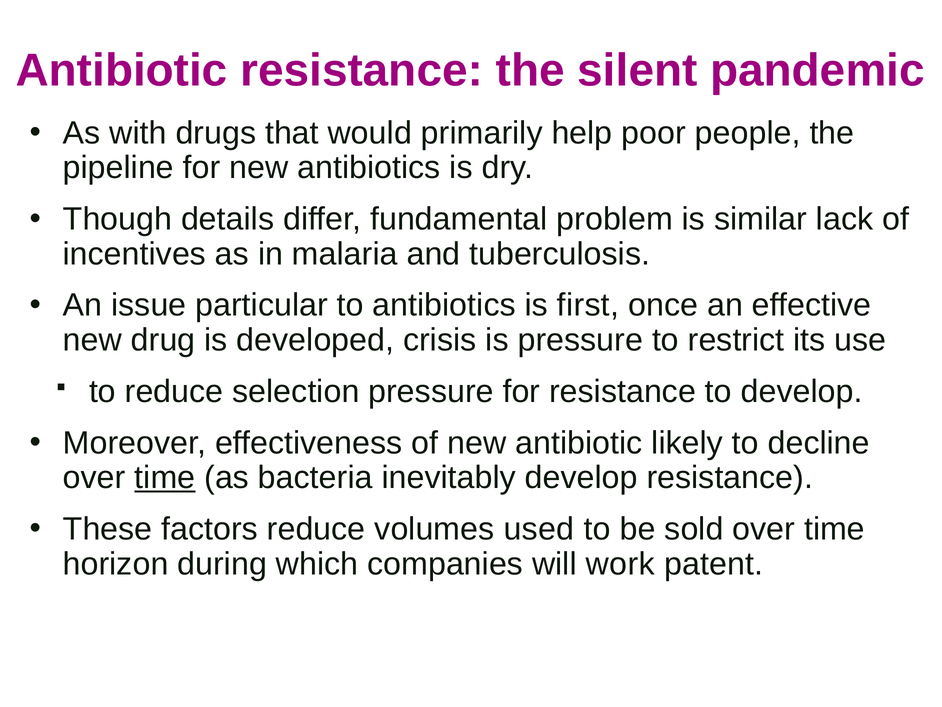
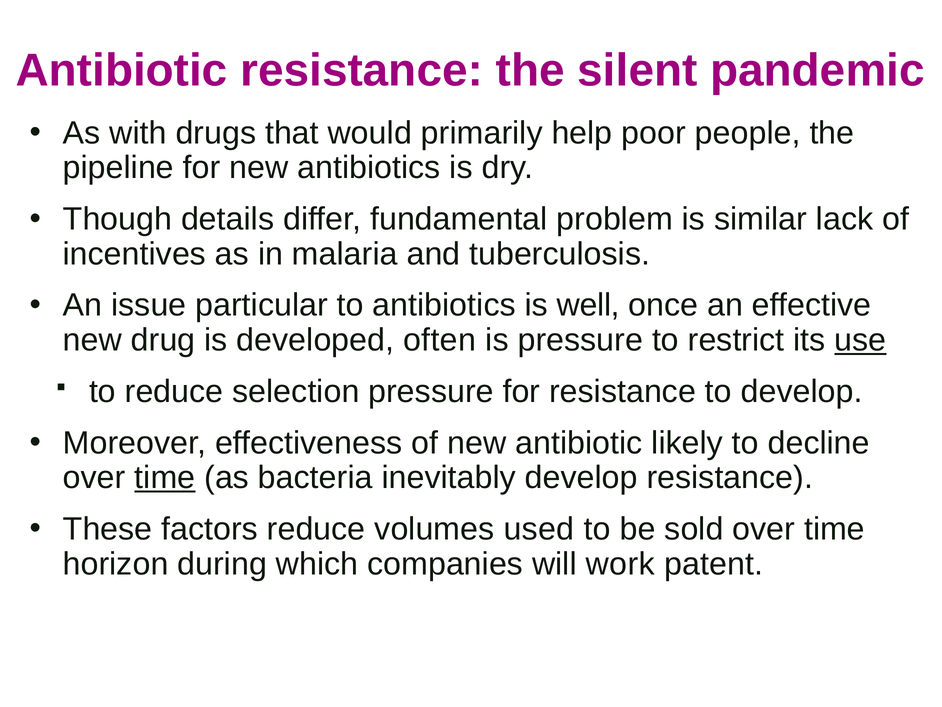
first: first -> well (588, 305)
crisis: crisis -> often (440, 340)
use underline: none -> present (860, 340)
